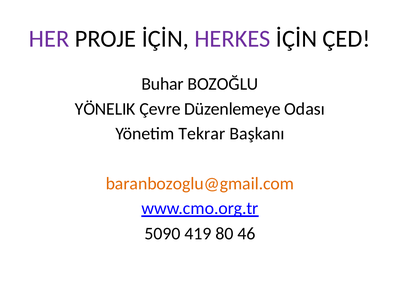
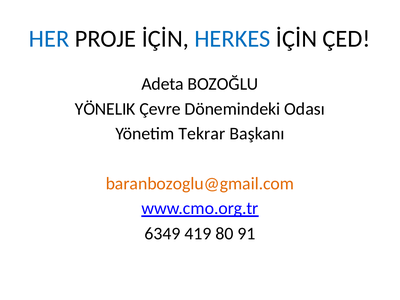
HER colour: purple -> blue (49, 39)
HERKES colour: purple -> blue (232, 39)
Buhar: Buhar -> Adeta (163, 84)
Düzenlemeye: Düzenlemeye -> Dönemindeki (232, 109)
5090: 5090 -> 6349 (162, 234)
46: 46 -> 91 (247, 234)
